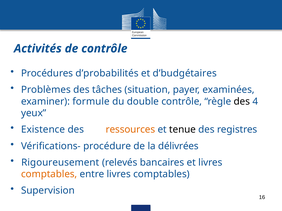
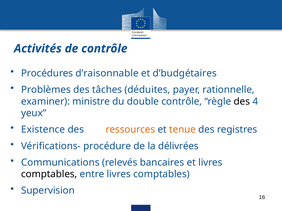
d’probabilités: d’probabilités -> d’raisonnable (107, 73)
situation: situation -> déduites (147, 90)
examinées: examinées -> rationnelle (229, 90)
formule: formule -> ministre (91, 102)
tenue colour: black -> orange (183, 130)
Rigoureusement: Rigoureusement -> Communications (60, 163)
comptables colour: orange -> black (49, 175)
